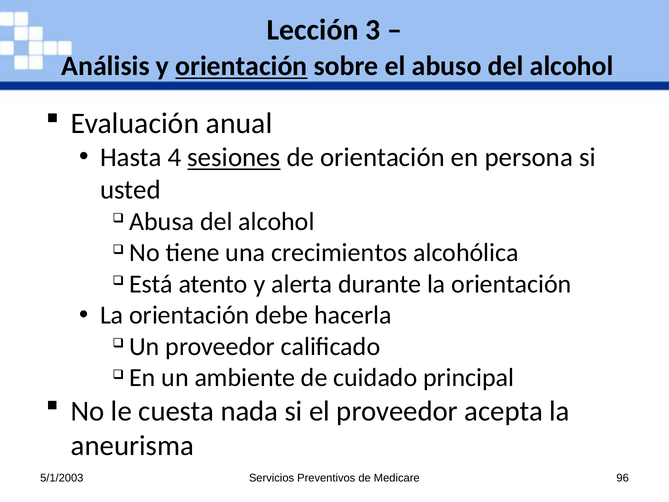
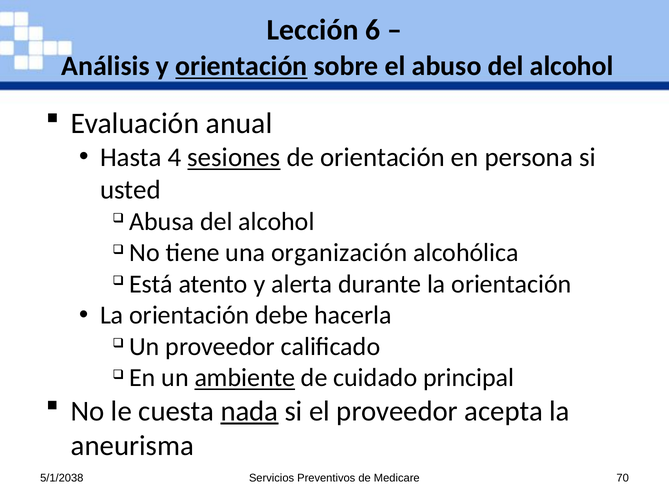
3: 3 -> 6 (373, 30)
crecimientos: crecimientos -> organización (339, 253)
ambiente underline: none -> present (245, 378)
nada underline: none -> present (249, 411)
5/1/2003: 5/1/2003 -> 5/1/2038 (62, 478)
96: 96 -> 70 (623, 478)
